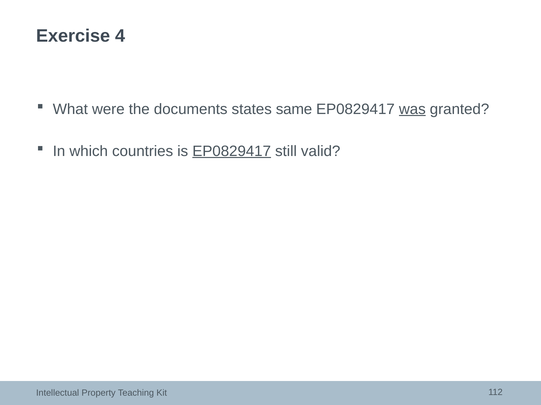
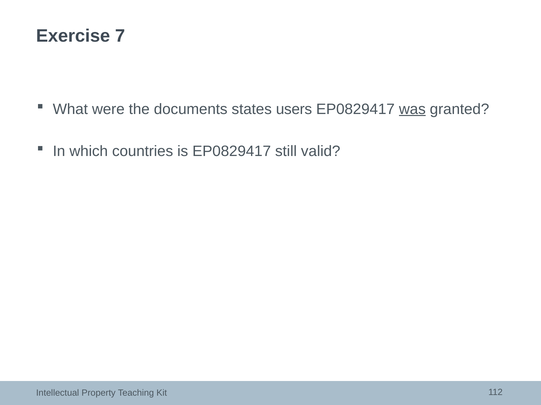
4: 4 -> 7 (120, 36)
same: same -> users (294, 109)
EP0829417 underline: present -> none (232, 151)
